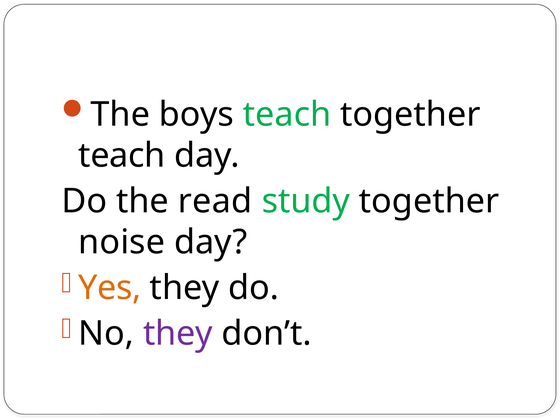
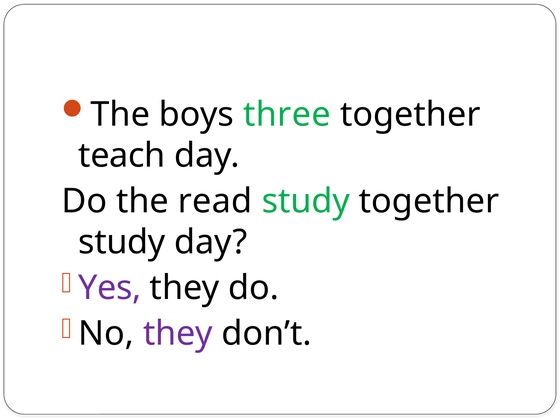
boys teach: teach -> three (287, 114)
noise: noise -> study (122, 242)
Yes colour: orange -> purple (110, 288)
